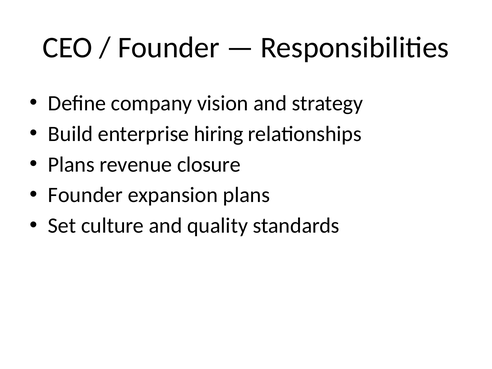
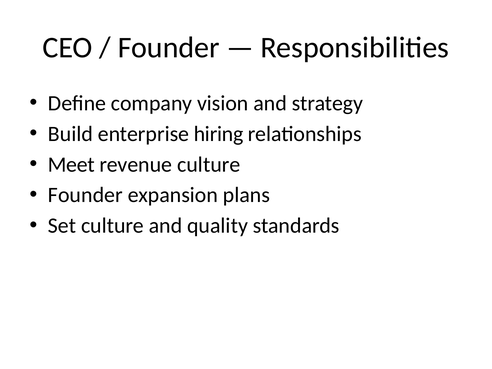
Plans: Plans -> Meet (71, 164)
revenue closure: closure -> culture (209, 164)
